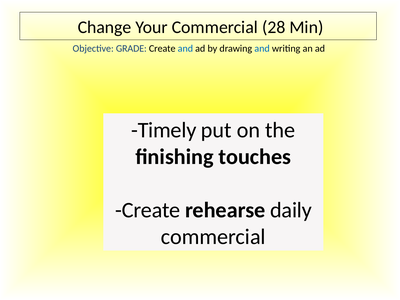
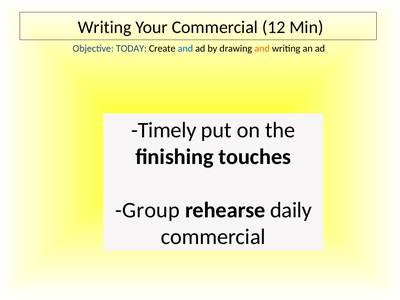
Change: Change -> Writing (105, 27)
28: 28 -> 12 (274, 27)
GRADE: GRADE -> TODAY (131, 49)
and colour: blue -> orange (262, 49)
Create: Create -> Group (148, 210)
